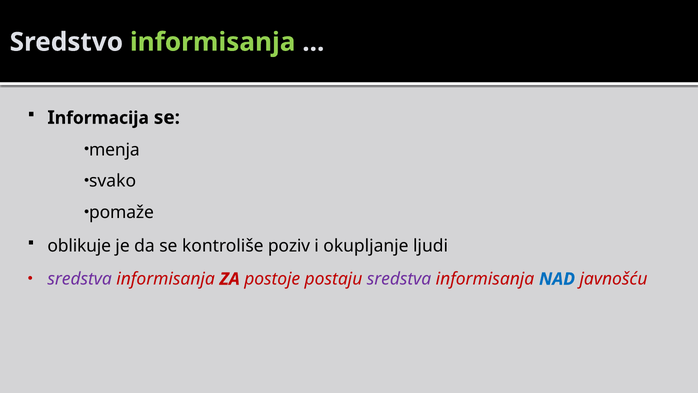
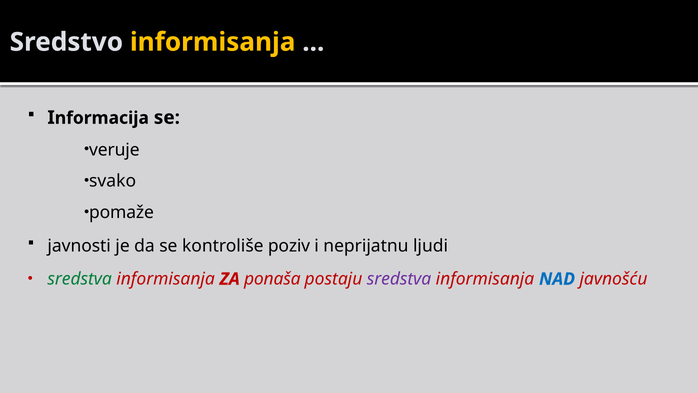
informisanja colour: light green -> yellow (213, 42)
menja: menja -> veruje (114, 150)
oblikuje: oblikuje -> javnosti (79, 246)
okupljanje: okupljanje -> neprijatnu (366, 246)
sredstva colour: purple -> green (80, 279)
postoje: postoje -> ponaša (272, 279)
